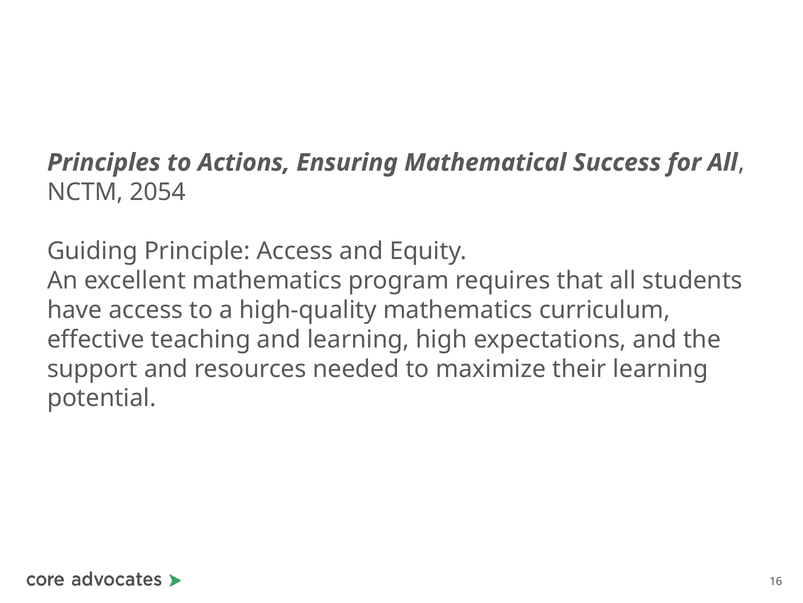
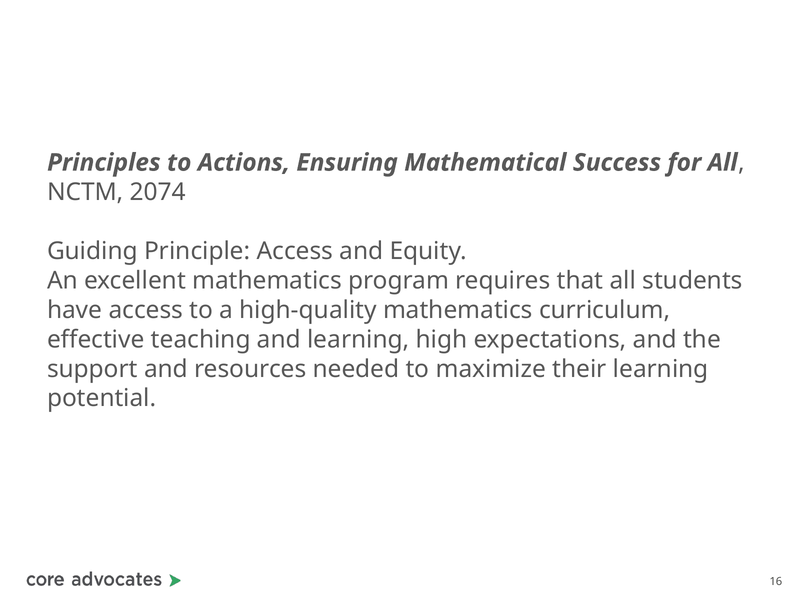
2054: 2054 -> 2074 (158, 192)
